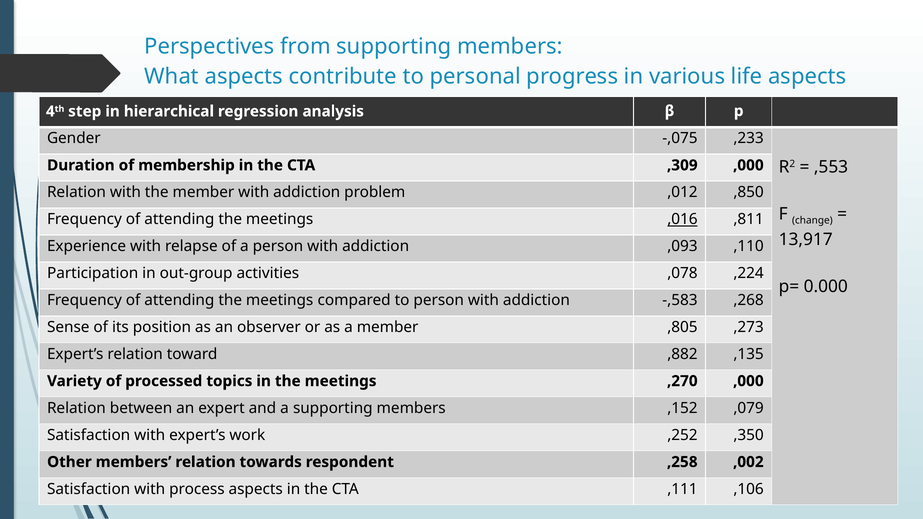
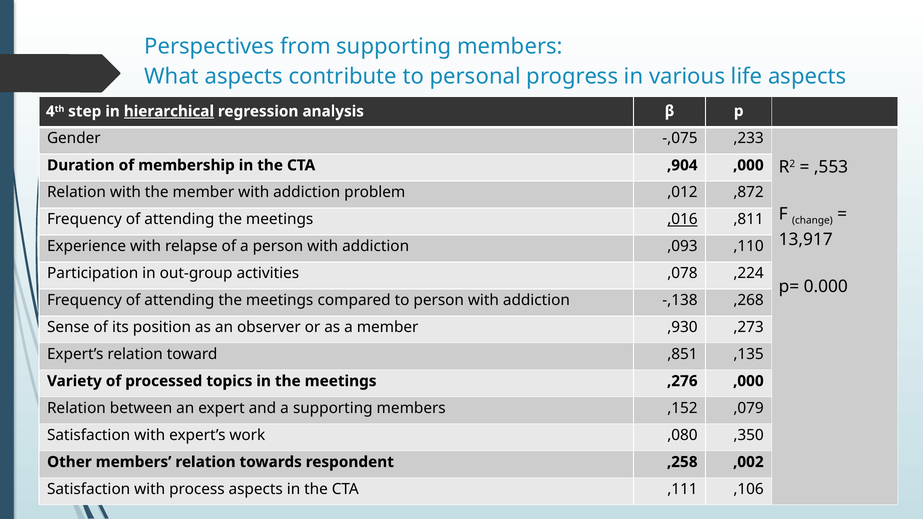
hierarchical underline: none -> present (169, 111)
,309: ,309 -> ,904 (682, 165)
,850: ,850 -> ,872 (749, 192)
-,583: -,583 -> -,138 (680, 300)
,805: ,805 -> ,930 (682, 327)
,882: ,882 -> ,851 (682, 354)
,270: ,270 -> ,276 (682, 381)
,252: ,252 -> ,080 (682, 435)
